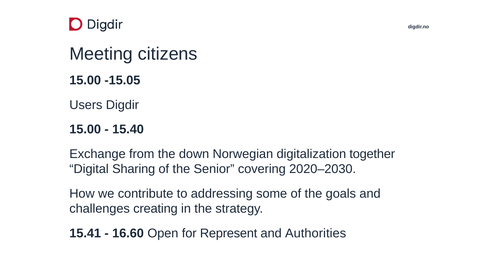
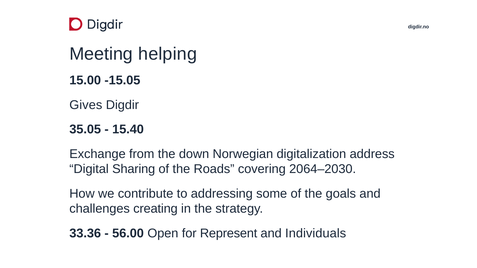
citizens: citizens -> helping (168, 54)
Users: Users -> Gives (86, 105)
15.00: 15.00 -> 35.05 (85, 130)
together: together -> address (372, 154)
Senior: Senior -> Roads (214, 169)
2020–2030: 2020–2030 -> 2064–2030 (323, 169)
15.41: 15.41 -> 33.36 (85, 234)
16.60: 16.60 -> 56.00 (128, 234)
Authorities: Authorities -> Individuals (316, 234)
